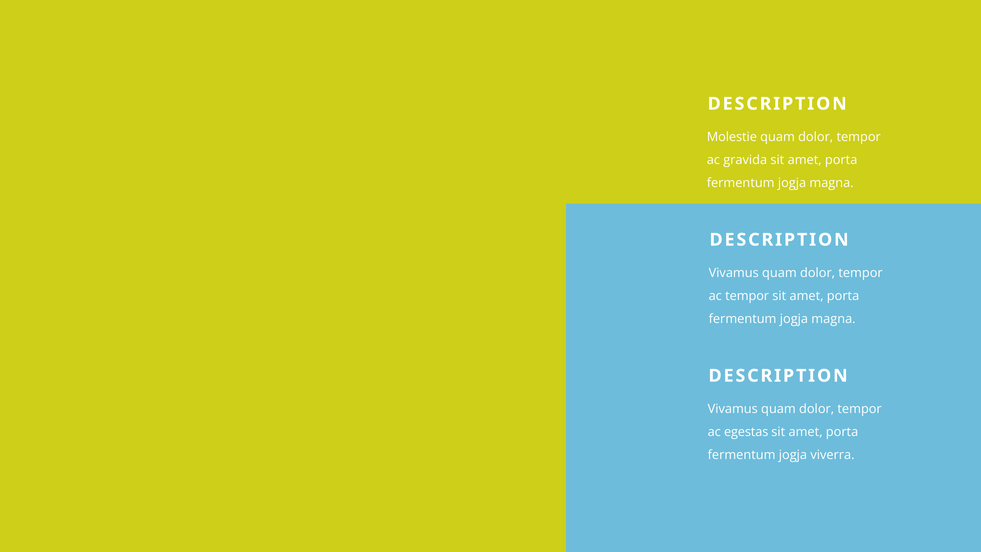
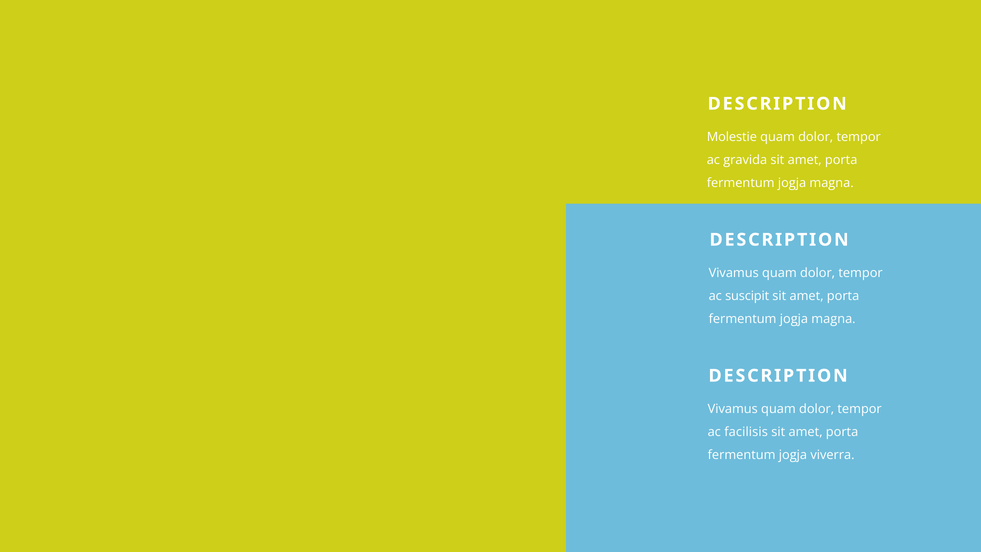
ac tempor: tempor -> suscipit (747, 296)
egestas: egestas -> facilisis (746, 432)
